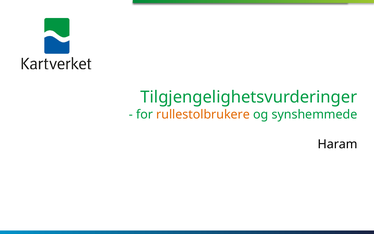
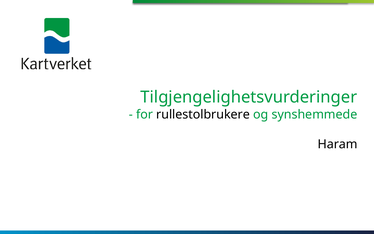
rullestolbrukere colour: orange -> black (203, 114)
